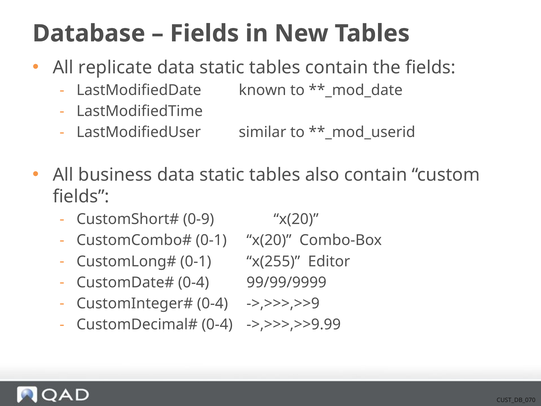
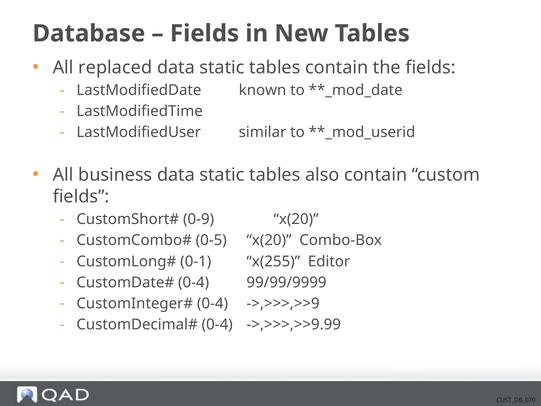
replicate: replicate -> replaced (115, 68)
0-1: 0-1 -> 0-5 (211, 240)
